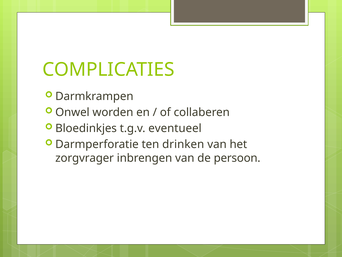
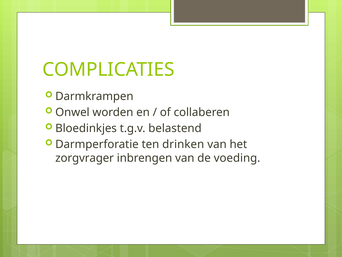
eventueel: eventueel -> belastend (175, 128)
persoon: persoon -> voeding (237, 158)
